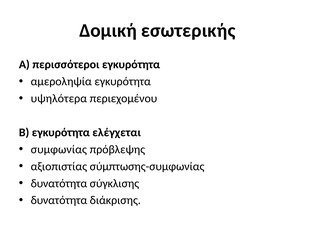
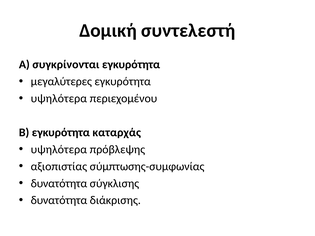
εσωτερικής: εσωτερικής -> συντελεστή (188, 30)
περισσότεροι: περισσότεροι -> συγκρίνονται (66, 65)
αμεροληψία: αμεροληψία -> μεγαλύτερες (61, 82)
ελέγχεται: ελέγχεται -> καταρχάς (117, 133)
συμφωνίας: συμφωνίας -> υψηλότερα (59, 150)
